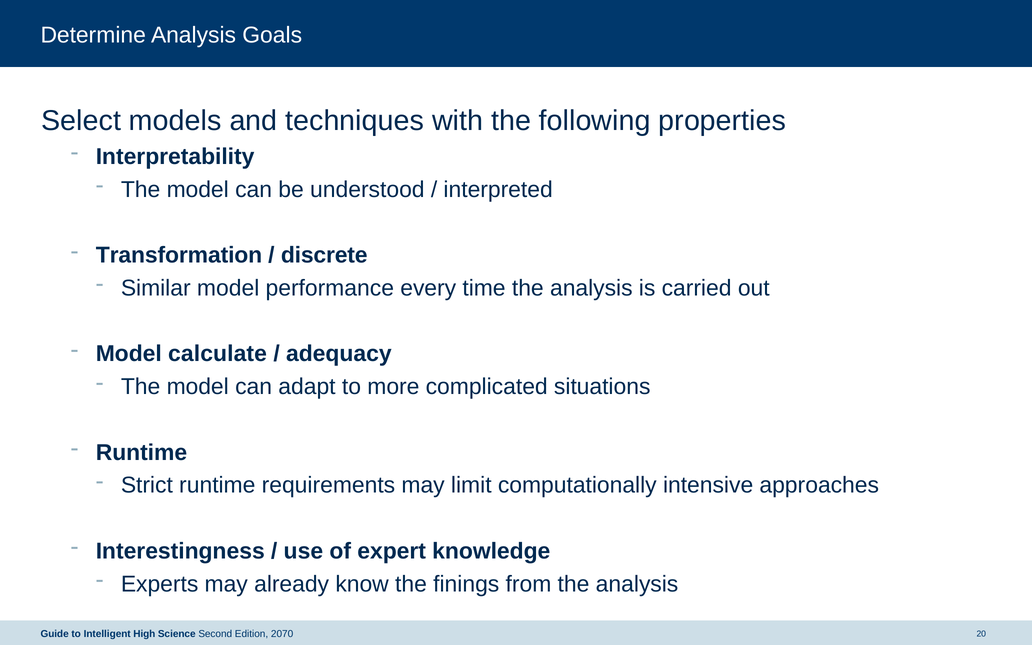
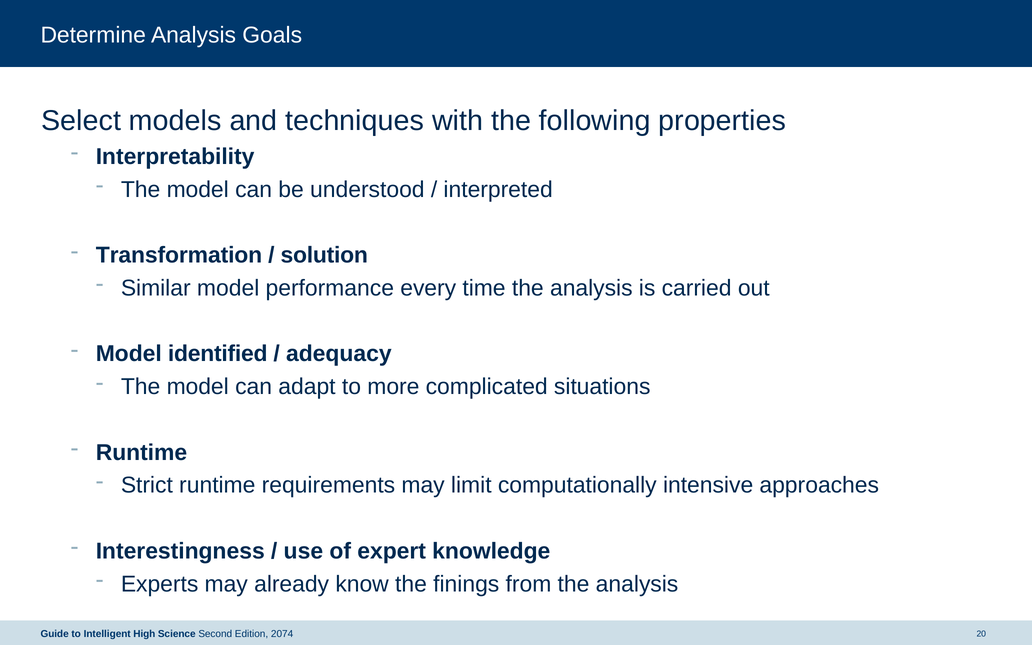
discrete: discrete -> solution (324, 255)
calculate: calculate -> identified (218, 354)
2070: 2070 -> 2074 (282, 634)
